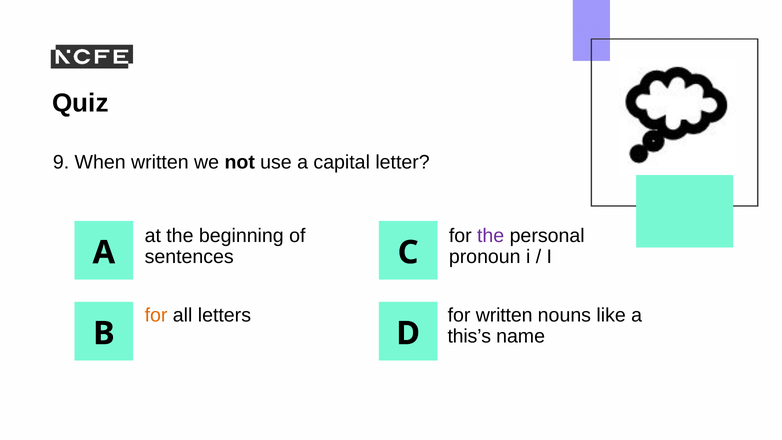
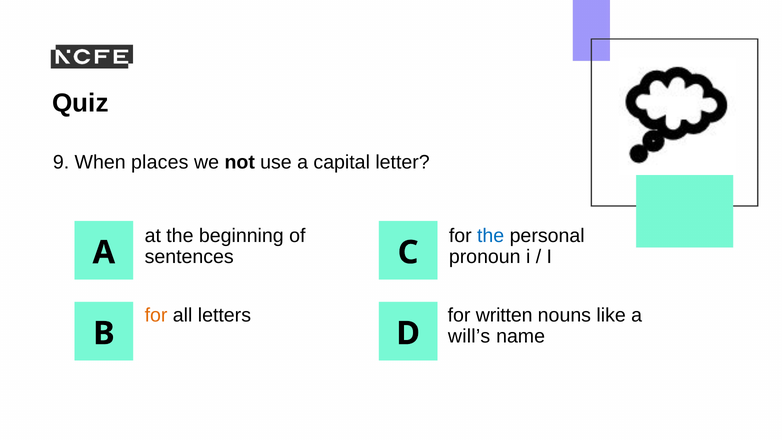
When written: written -> places (160, 162)
the colour: purple -> blue (491, 236)
this’s: this’s -> will’s (469, 336)
